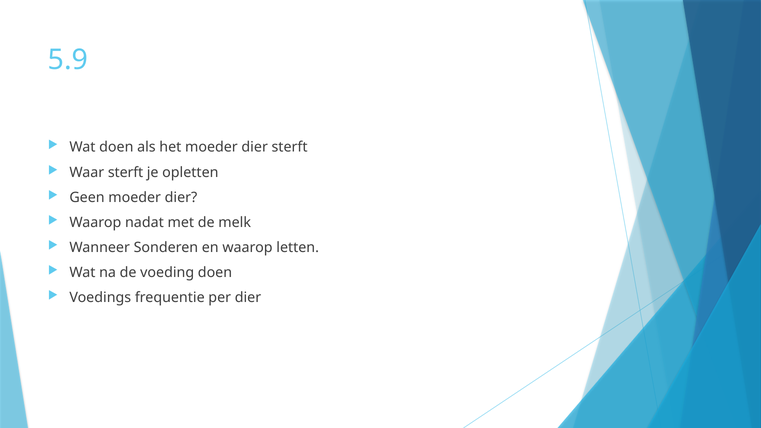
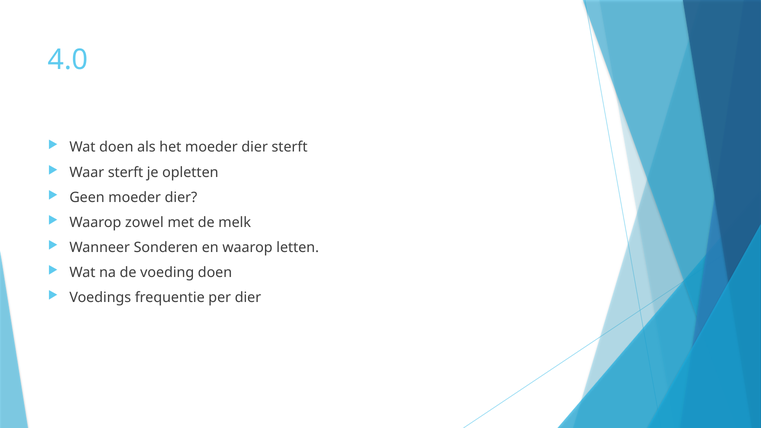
5.9: 5.9 -> 4.0 (68, 60)
nadat: nadat -> zowel (144, 222)
